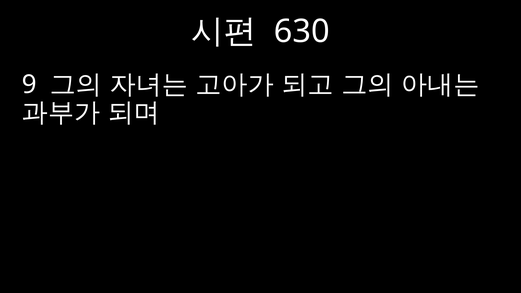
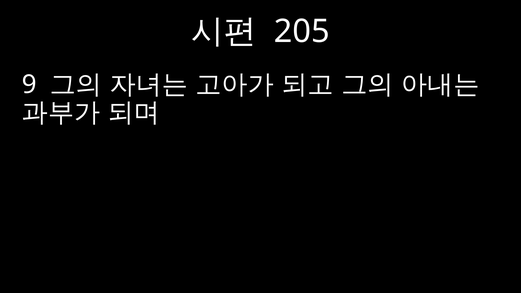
630: 630 -> 205 (302, 31)
